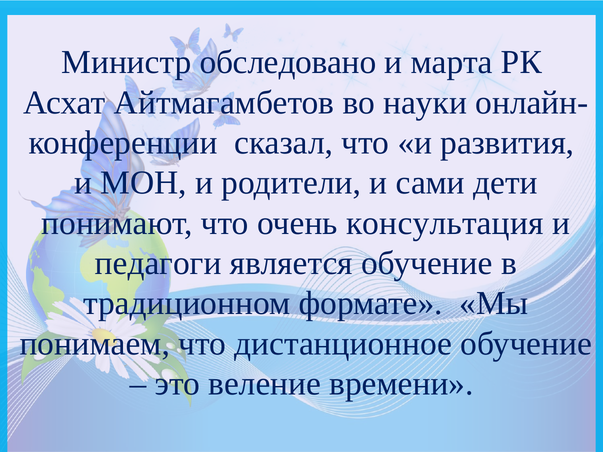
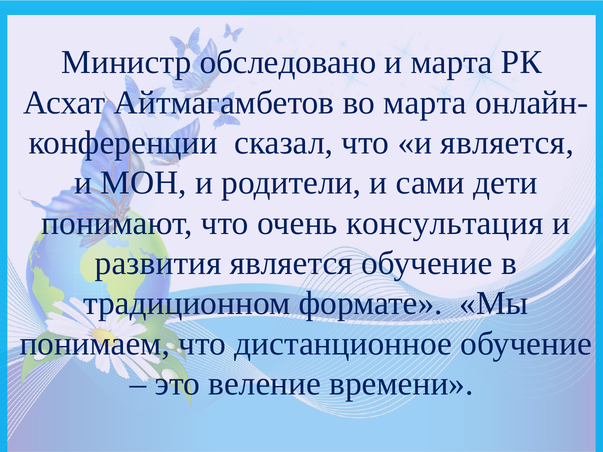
во науки: науки -> марта (425, 103)
и развития: развития -> является (507, 143)
педагоги: педагоги -> развития (158, 263)
